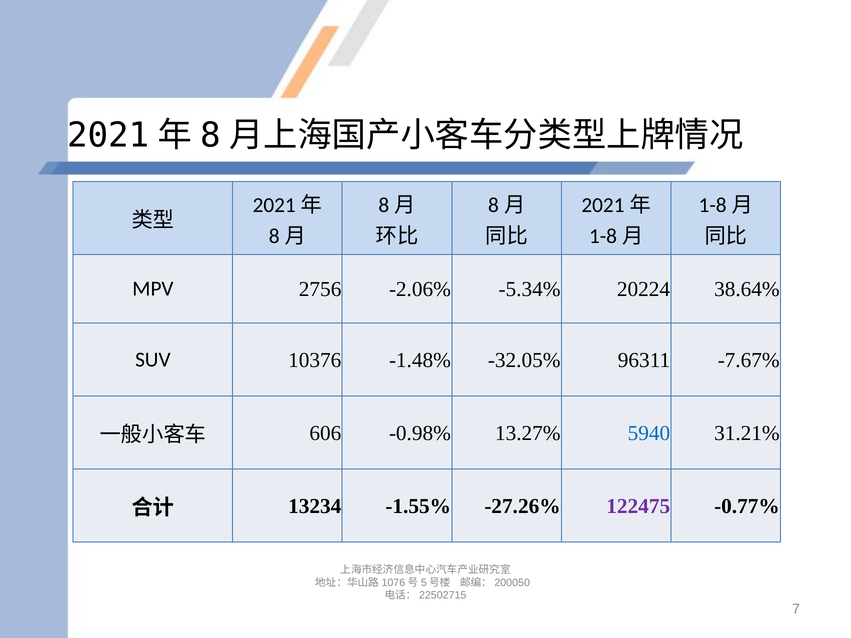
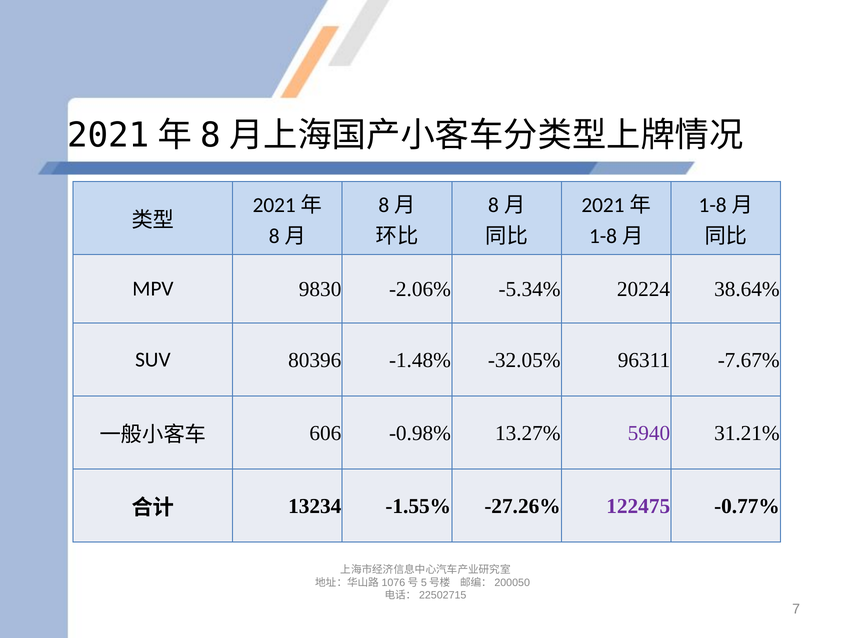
2756: 2756 -> 9830 (320, 289)
10376: 10376 -> 80396 (315, 360)
5940 colour: blue -> purple (649, 433)
